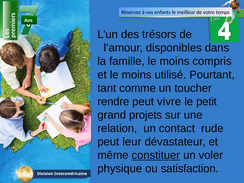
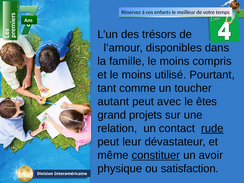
rendre: rendre -> autant (113, 102)
vivre: vivre -> avec (169, 102)
petit: petit -> êtes (207, 102)
rude underline: none -> present (212, 128)
voler: voler -> avoir (211, 155)
